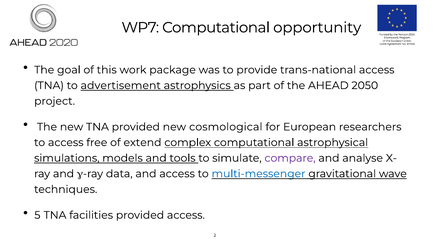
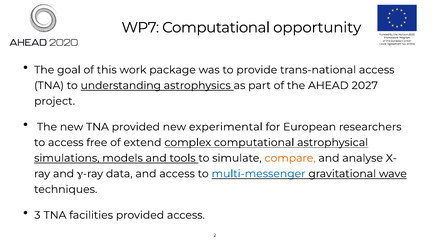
advertisement: advertisement -> understanding (121, 86)
2050: 2050 -> 2027 (365, 86)
cosmological: cosmological -> experimental (226, 127)
compare colour: purple -> orange (290, 158)
5: 5 -> 3 (37, 215)
